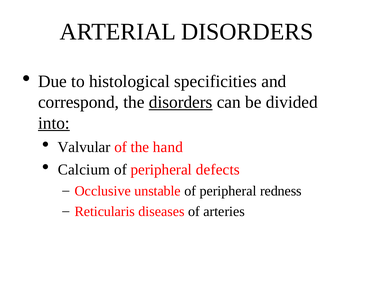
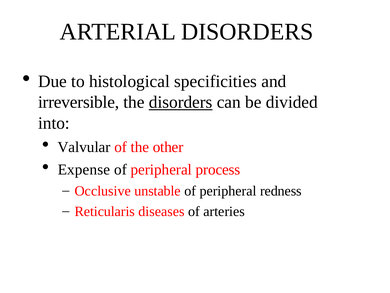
correspond: correspond -> irreversible (79, 102)
into underline: present -> none (54, 123)
hand: hand -> other (168, 147)
Calcium: Calcium -> Expense (84, 169)
defects: defects -> process (218, 169)
